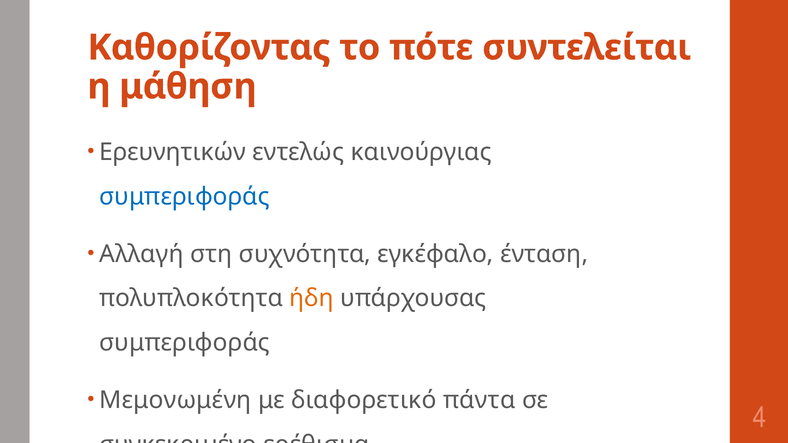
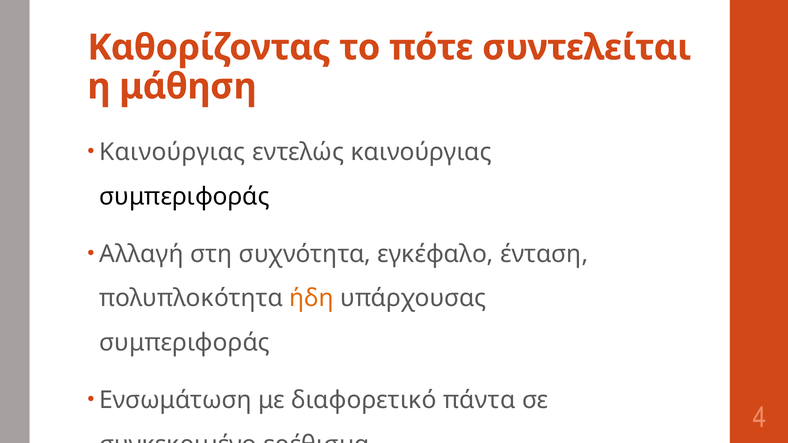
Ερευνητικών: Ερευνητικών -> Καινούργιας (172, 152)
συμπεριφοράς colour: blue -> black (185, 197)
Μεμονωμένη: Μεμονωμένη -> Ενσωμάτωση (175, 400)
